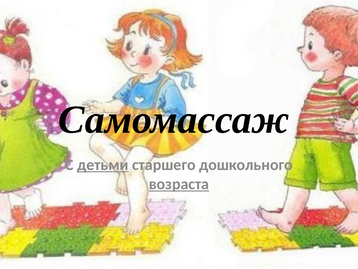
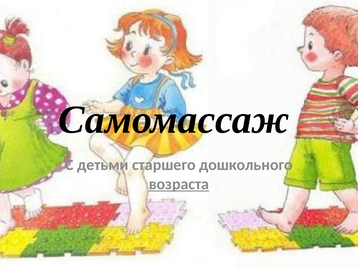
детьми underline: present -> none (103, 165)
